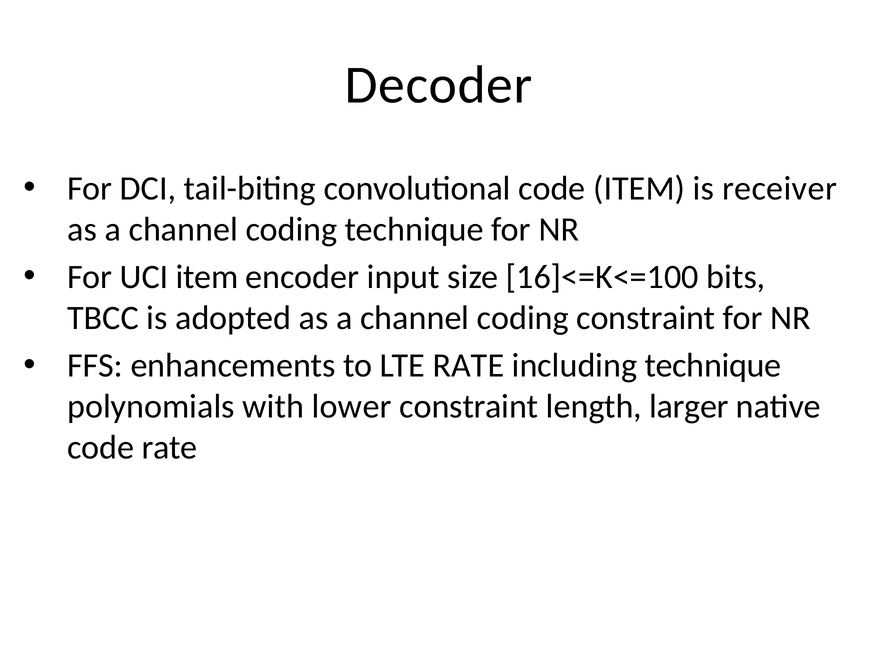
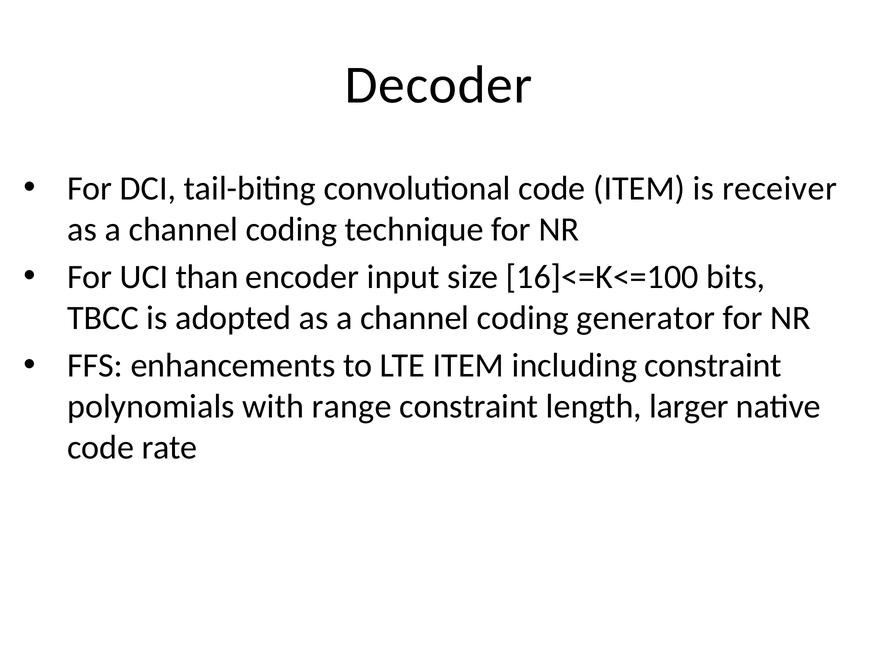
UCI item: item -> than (207, 277)
coding constraint: constraint -> generator (646, 318)
LTE RATE: RATE -> ITEM (468, 365)
including technique: technique -> constraint (713, 365)
lower: lower -> range (352, 406)
